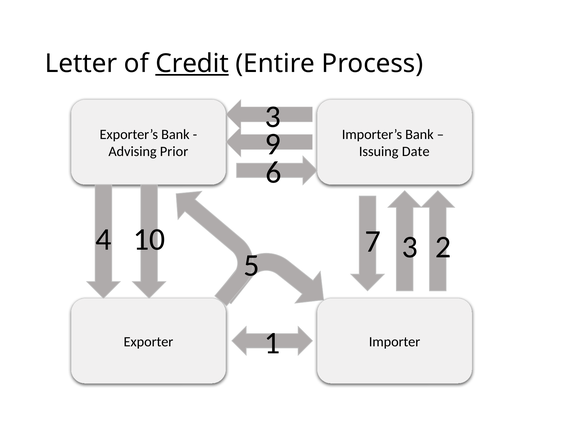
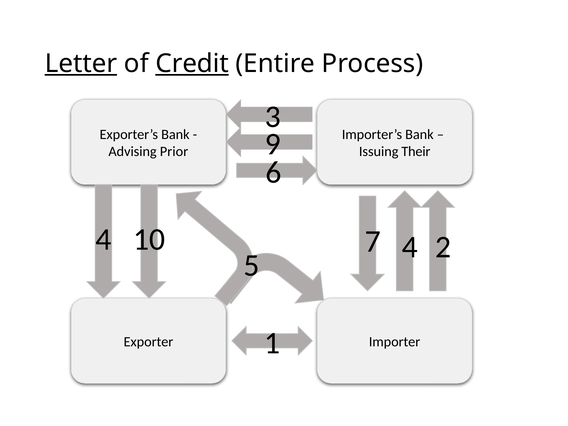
Letter underline: none -> present (81, 64)
Date: Date -> Their (416, 151)
10 3: 3 -> 4 (410, 247)
